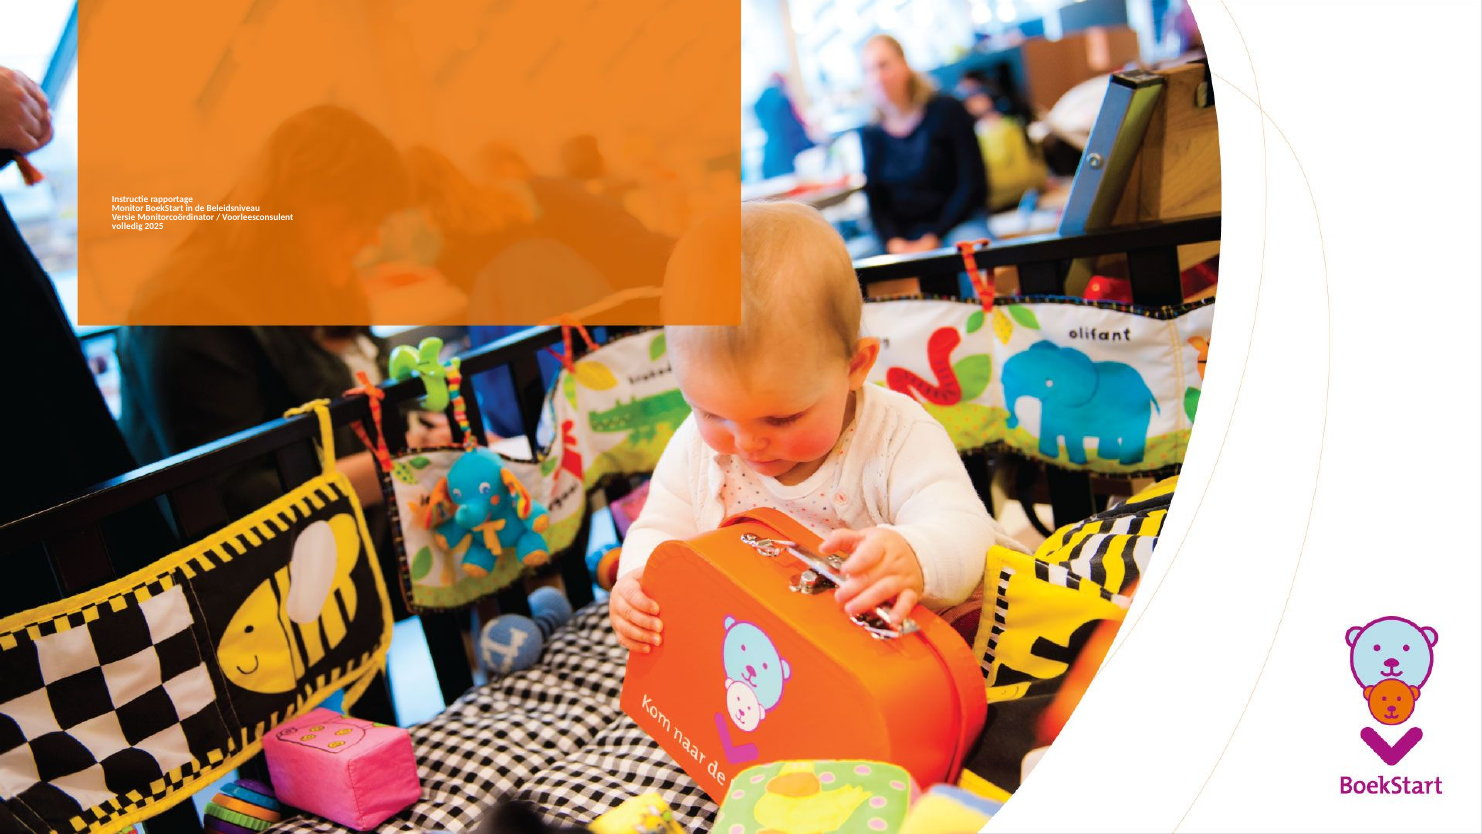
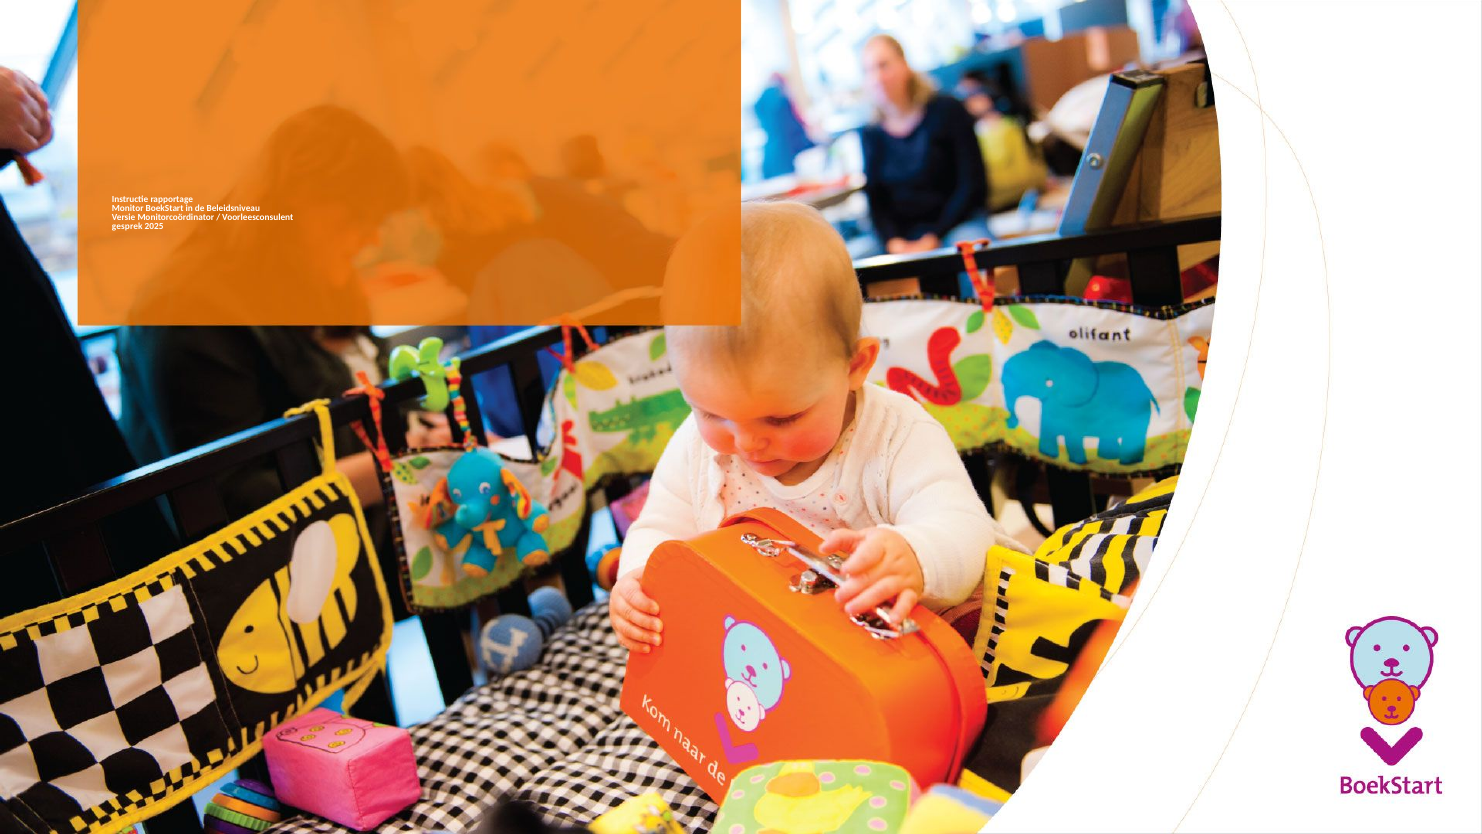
volledig: volledig -> gesprek (127, 227)
